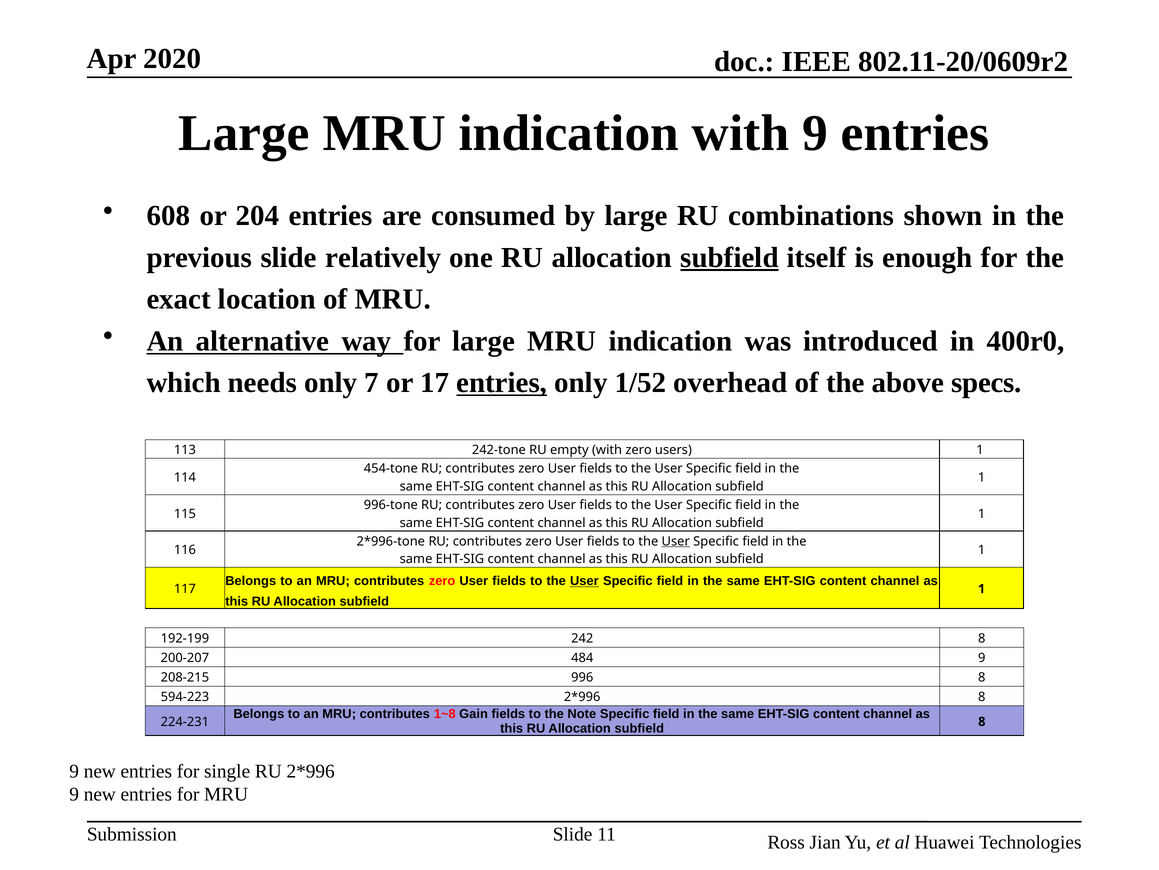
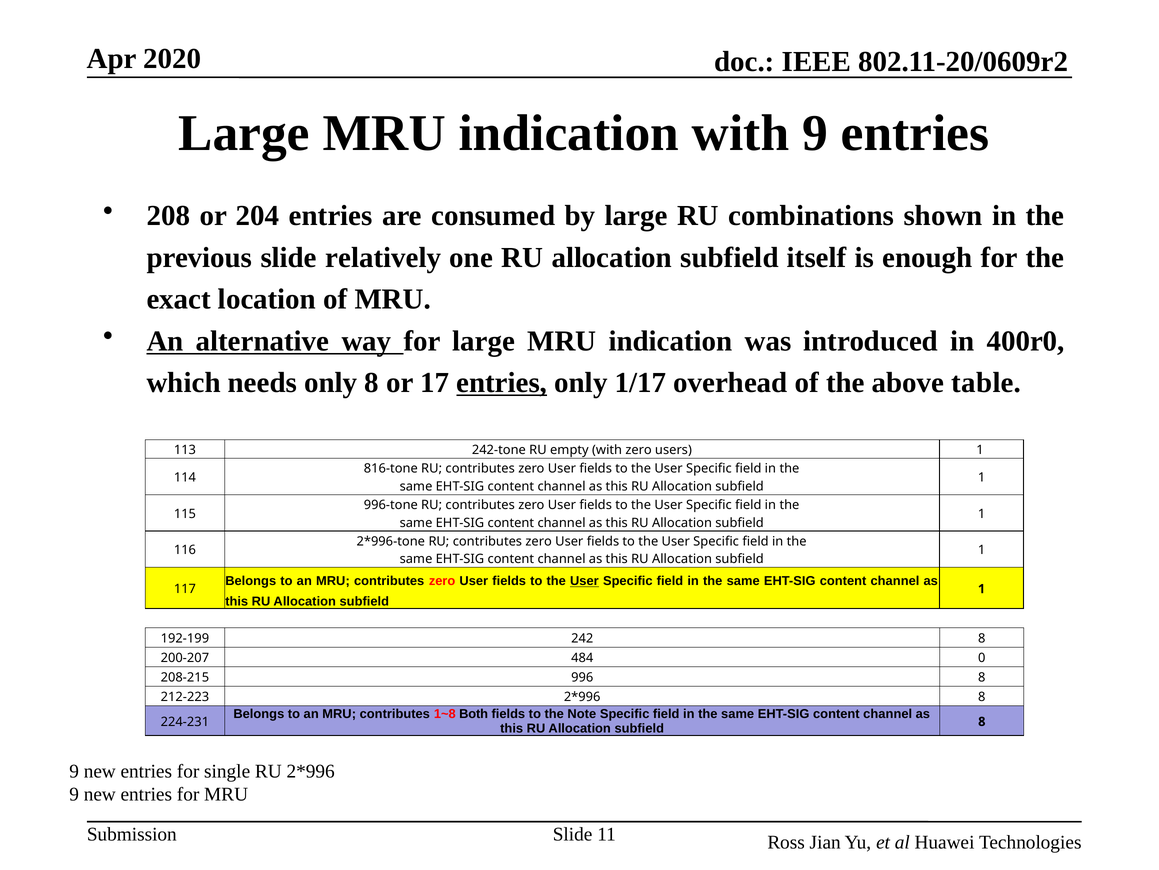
608: 608 -> 208 (168, 216)
subfield underline: present -> none (729, 257)
only 7: 7 -> 8 (372, 382)
1/52: 1/52 -> 1/17 (640, 382)
specs: specs -> table (986, 382)
454-tone: 454-tone -> 816-tone (391, 468)
User underline: present -> none (676, 541)
484 9: 9 -> 0 (982, 657)
594-223: 594-223 -> 212-223 (185, 696)
Gain: Gain -> Both (474, 713)
